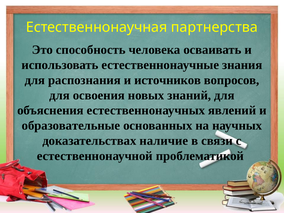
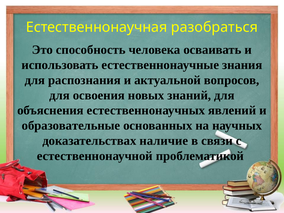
партнерства: партнерства -> разобраться (214, 27)
источников: источников -> актуальной (168, 80)
